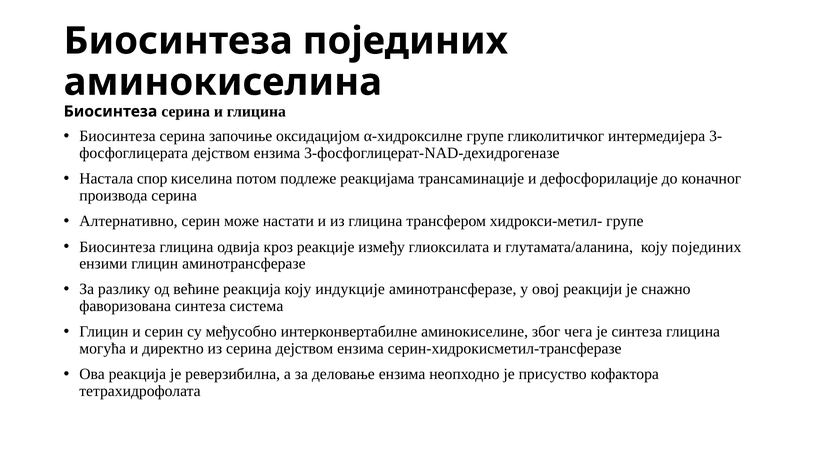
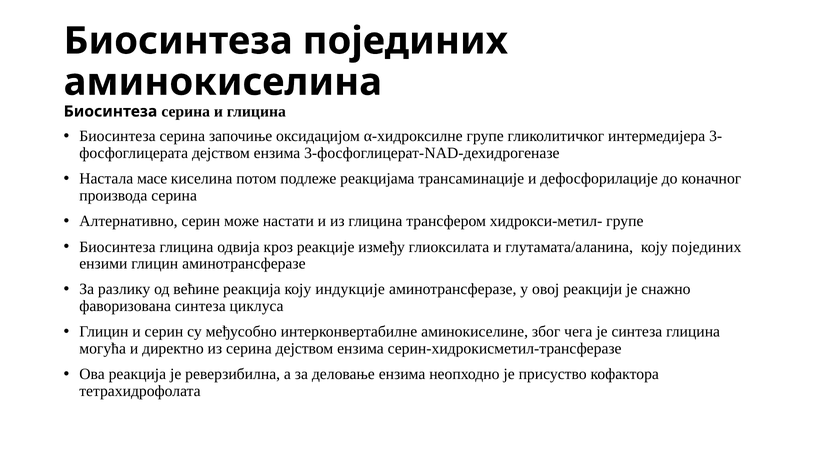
спор: спор -> масе (152, 179)
система: система -> циклуса (257, 307)
